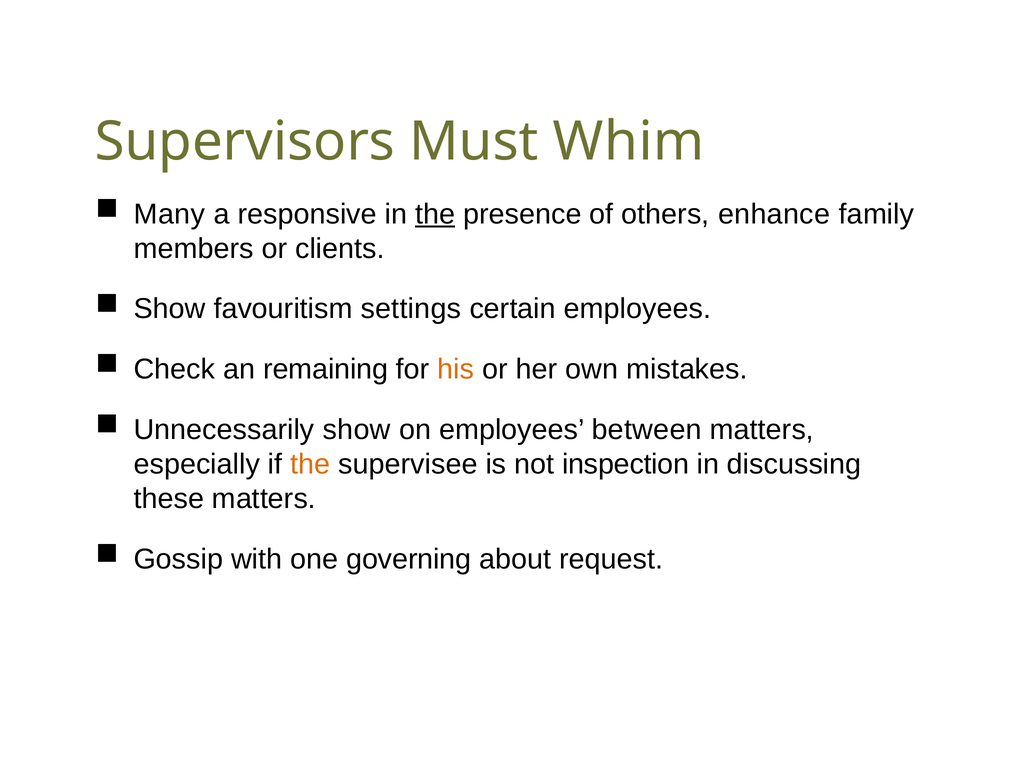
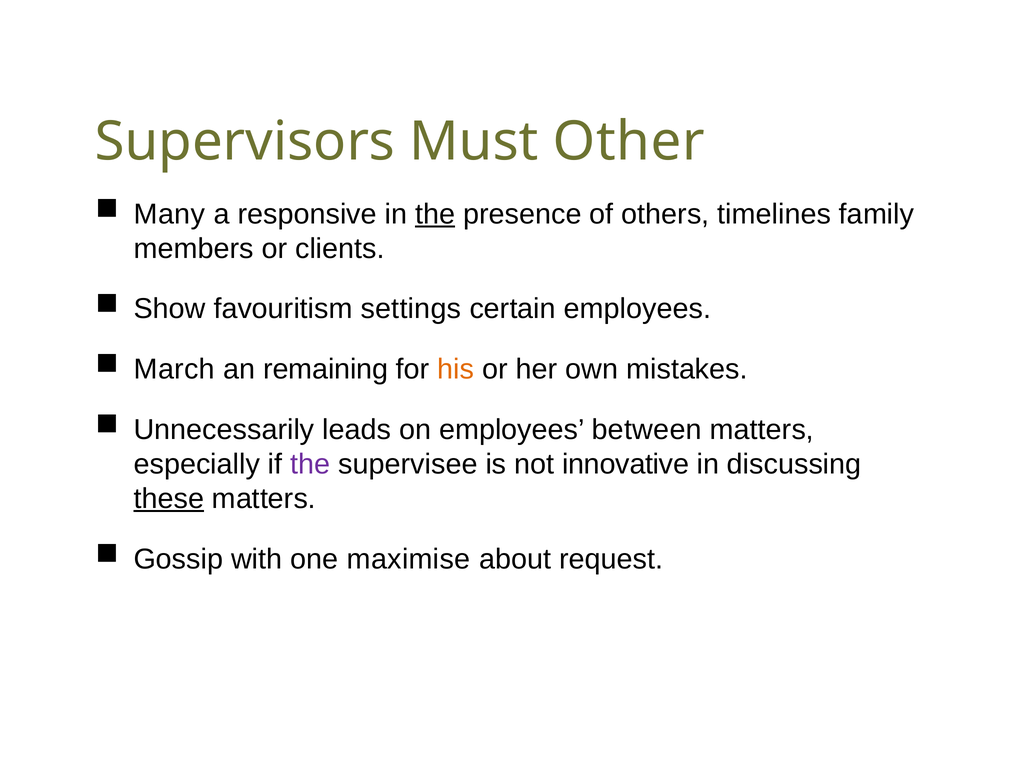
Whim: Whim -> Other (629, 142)
enhance: enhance -> timelines (774, 214)
Check: Check -> March (174, 369)
Unnecessarily show: show -> leads (357, 430)
the colour: orange -> purple (310, 464)
inspection: inspection -> innovative (626, 464)
these underline: none -> present (169, 499)
governing: governing -> maximise (409, 559)
